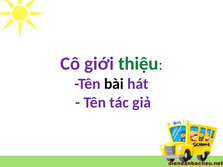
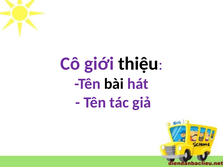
thiệu colour: green -> black (138, 64)
